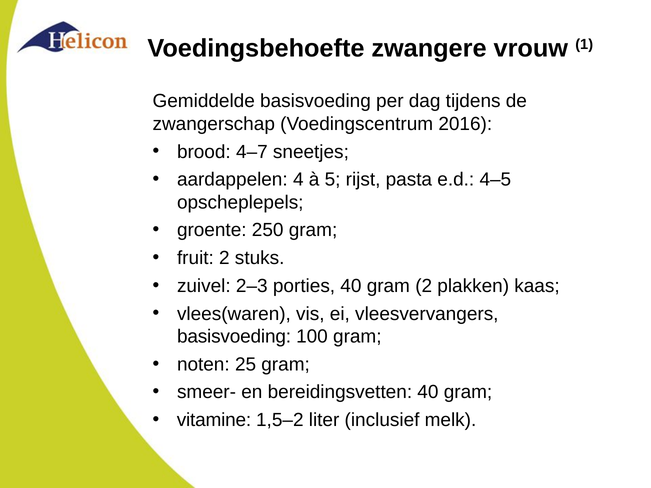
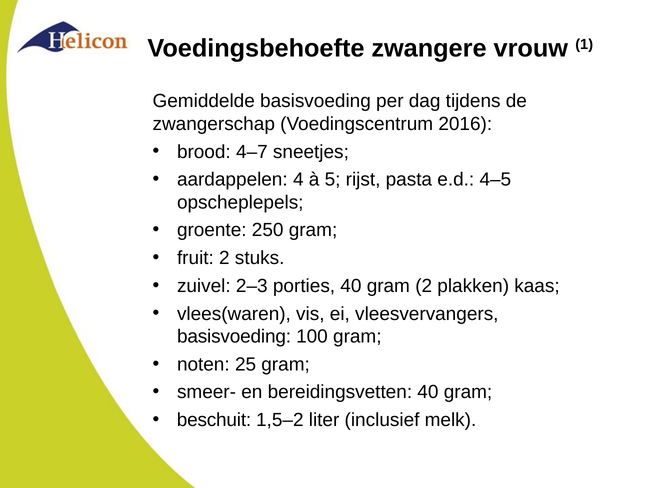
vitamine: vitamine -> beschuit (214, 420)
